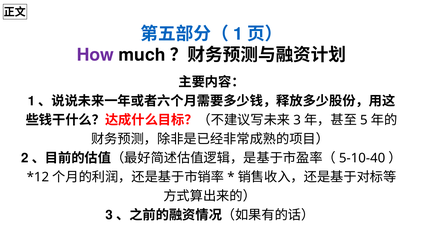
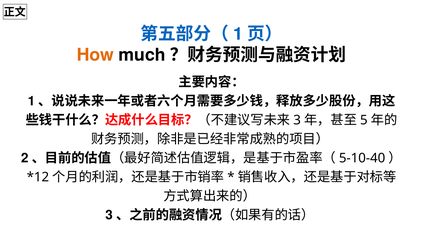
How colour: purple -> orange (95, 55)
